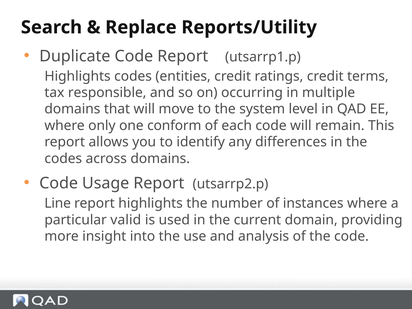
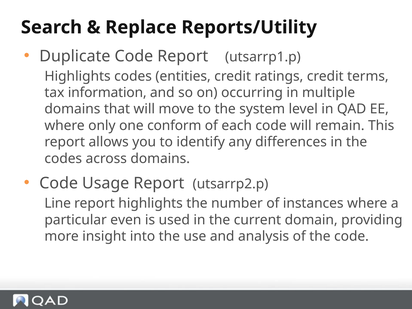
responsible: responsible -> information (107, 93)
valid: valid -> even (126, 220)
